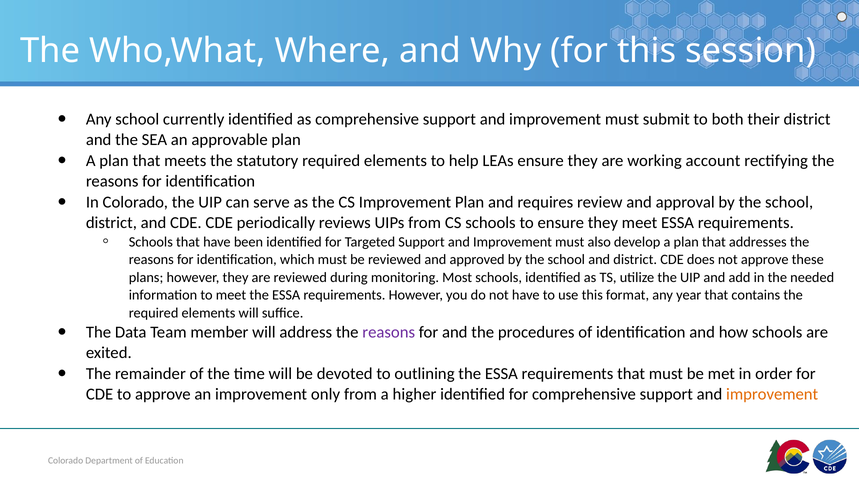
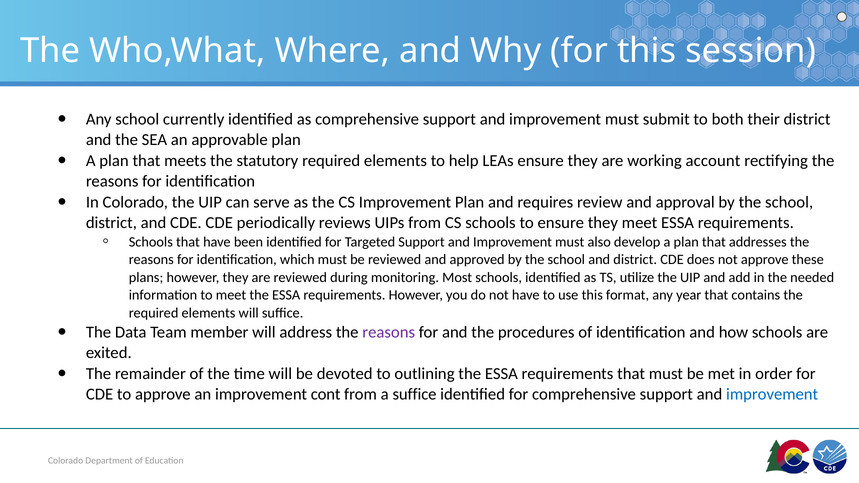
only: only -> cont (326, 395)
a higher: higher -> suffice (415, 395)
improvement colour: orange -> blue (772, 395)
